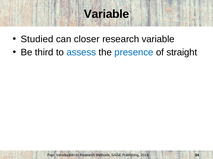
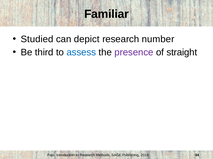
Variable: Variable -> Familiar (107, 14)
closer: closer -> depict (87, 39)
research variable: variable -> number (158, 39)
presence colour: blue -> purple (134, 53)
